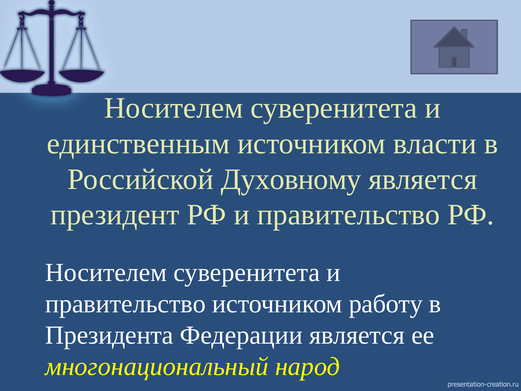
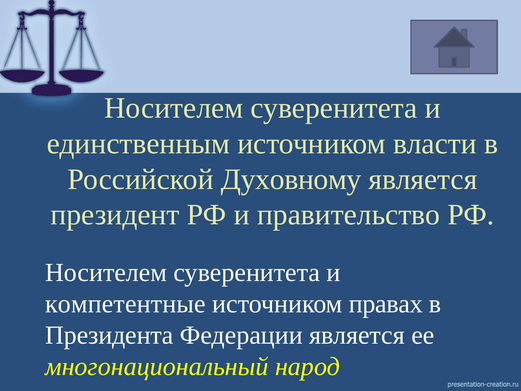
правительство: правительство -> компетентные (125, 304)
работу: работу -> правах (386, 304)
